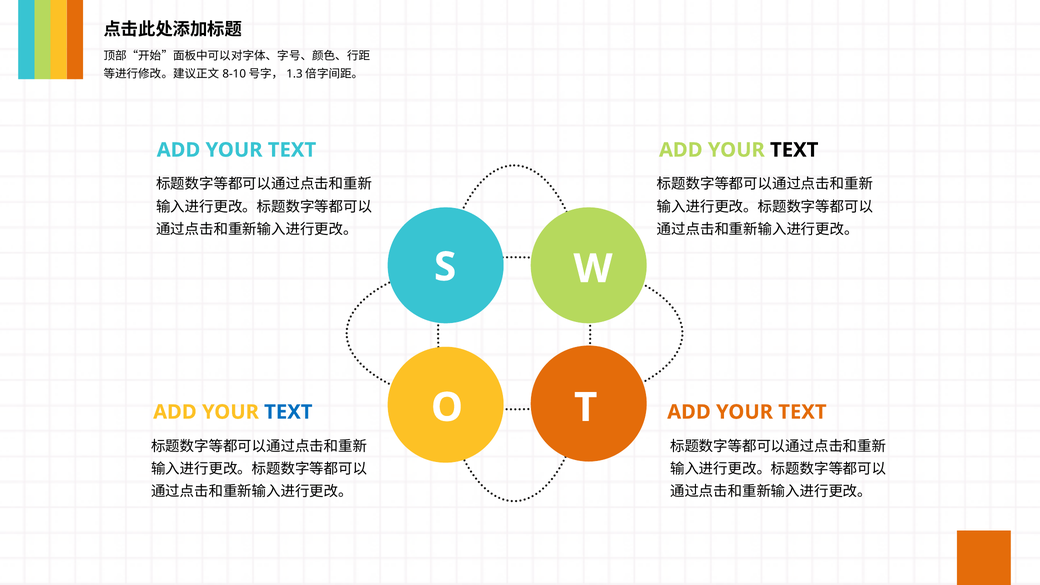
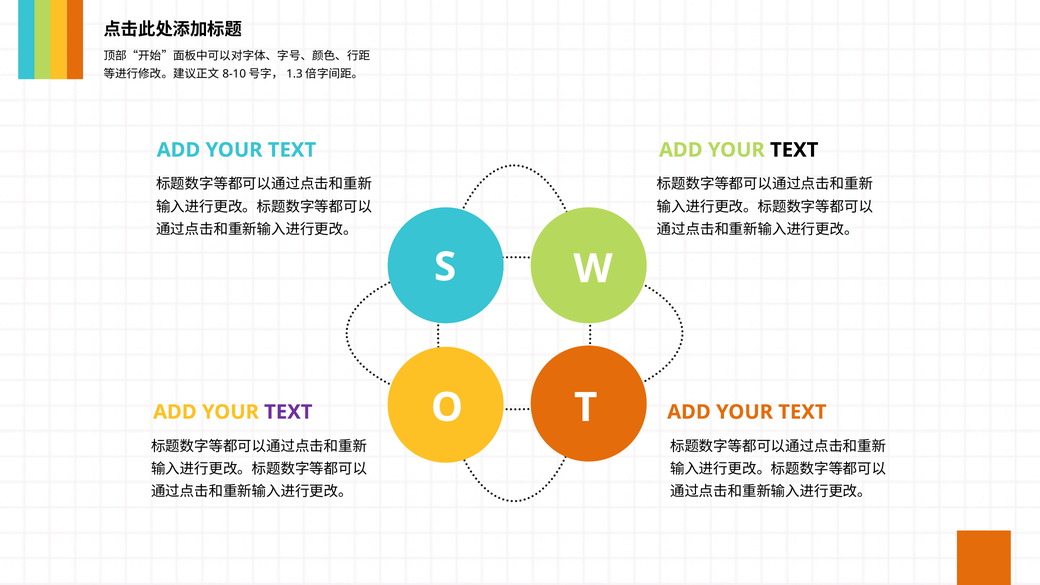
TEXT colour: blue -> purple (288, 412)
